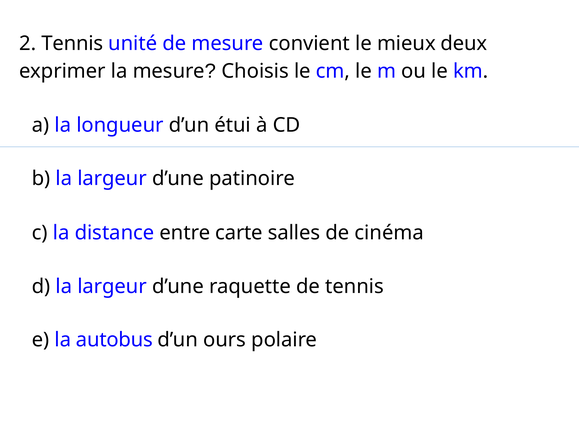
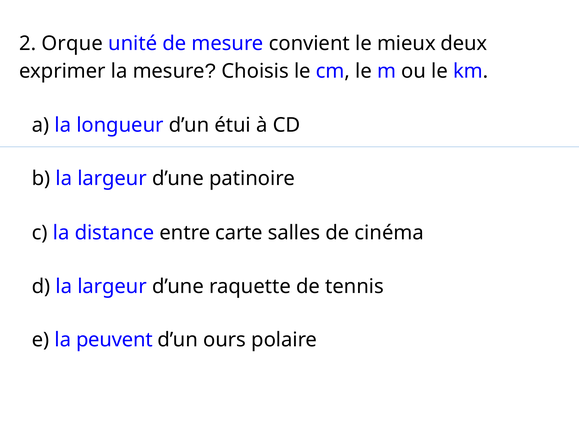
2 Tennis: Tennis -> Orque (72, 44)
autobus: autobus -> peuvent (114, 340)
